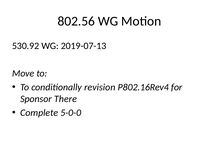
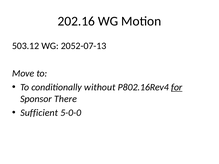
802.56: 802.56 -> 202.16 (76, 21)
530.92: 530.92 -> 503.12 (26, 46)
2019-07-13: 2019-07-13 -> 2052-07-13 (84, 46)
revision: revision -> without (100, 87)
for underline: none -> present (177, 87)
Complete: Complete -> Sufficient (39, 113)
